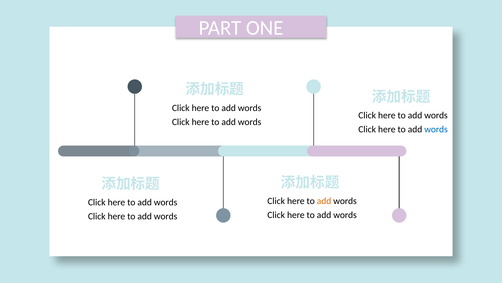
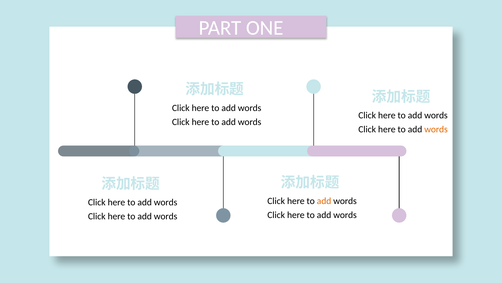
words colour: blue -> orange (436, 129)
